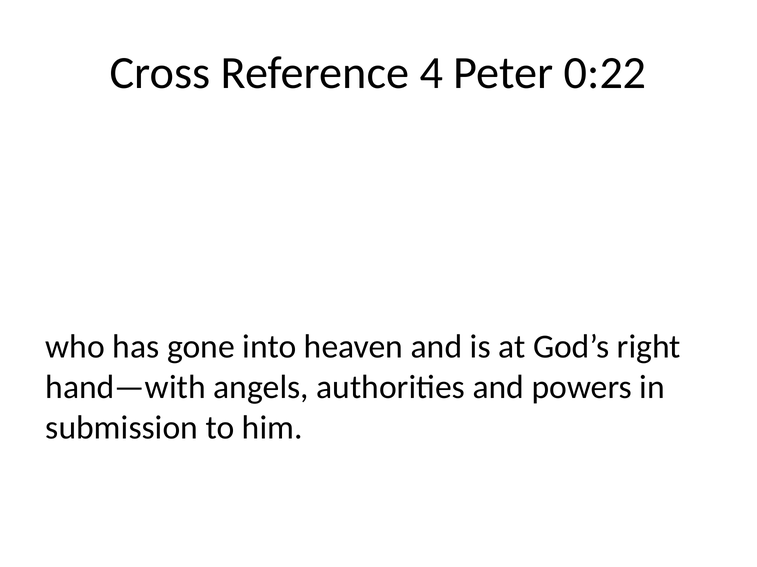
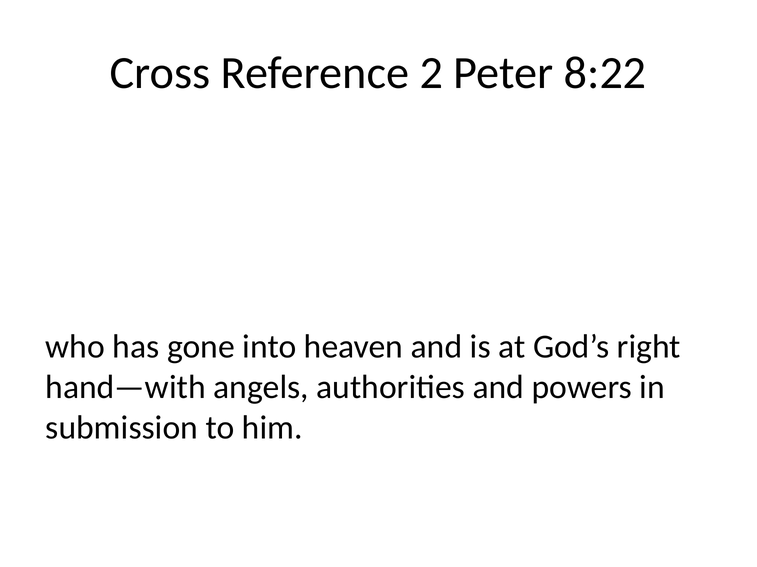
4: 4 -> 2 (431, 73)
0:22: 0:22 -> 8:22 (605, 73)
